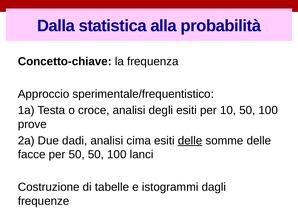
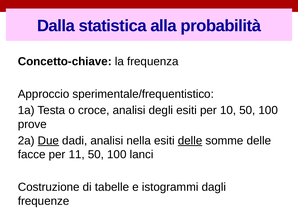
Due underline: none -> present (48, 140)
cima: cima -> nella (139, 140)
per 50: 50 -> 11 (77, 154)
